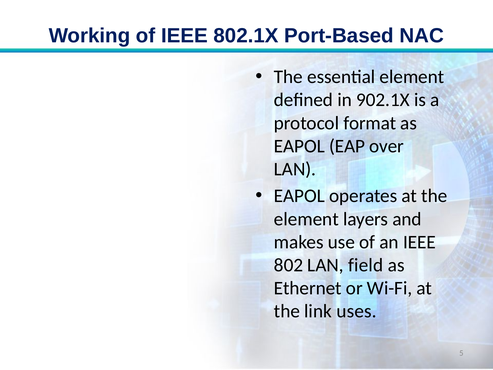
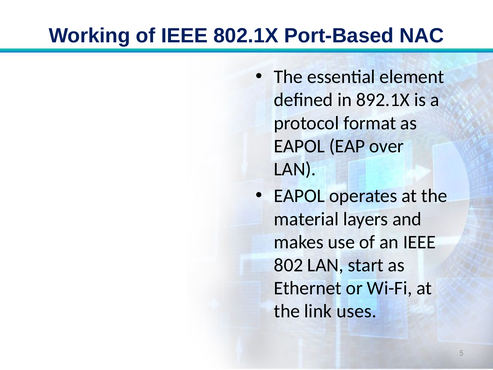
902.1X: 902.1X -> 892.1X (383, 100)
element: element -> material (306, 219)
field: field -> start (366, 265)
